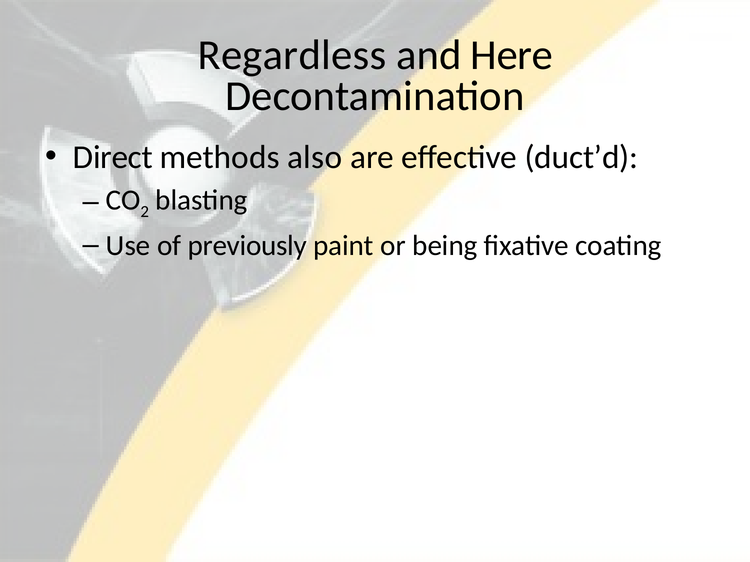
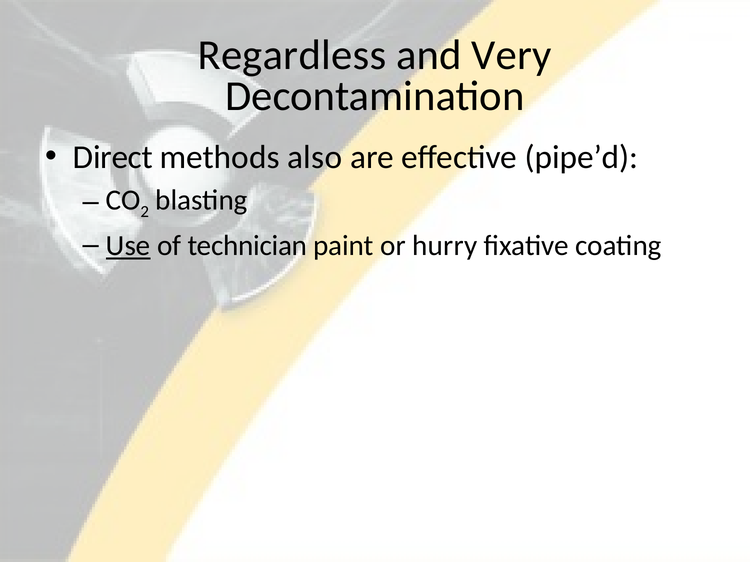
Here: Here -> Very (511, 55)
duct’d: duct’d -> pipe’d (581, 157)
Use underline: none -> present (128, 246)
previously: previously -> technician (247, 246)
being: being -> hurry (445, 246)
